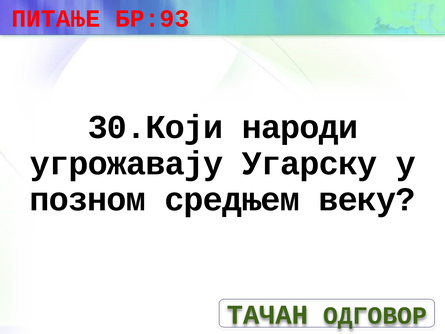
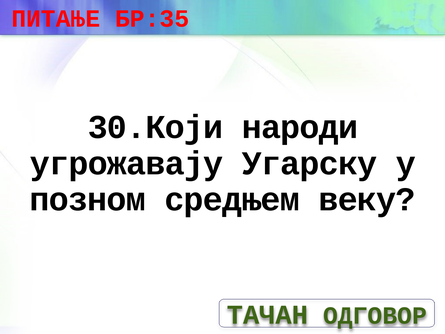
БР:93: БР:93 -> БР:35 (152, 19)
